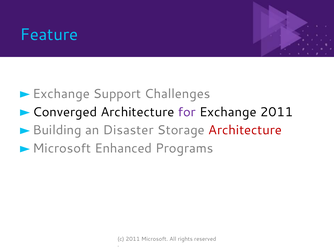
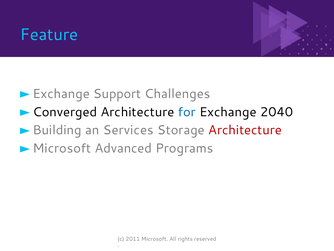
for colour: purple -> blue (187, 112)
Exchange 2011: 2011 -> 2040 (277, 112)
Disaster: Disaster -> Services (128, 130)
Enhanced: Enhanced -> Advanced (123, 148)
